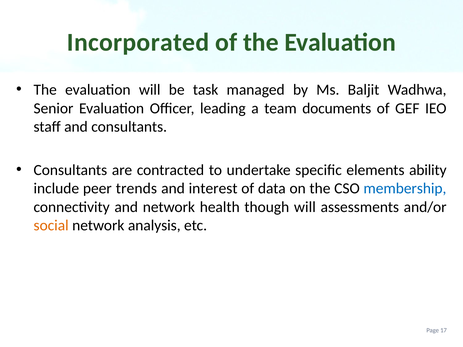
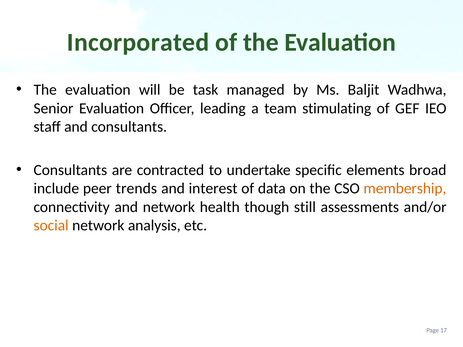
documents: documents -> stimulating (337, 108)
ability: ability -> broad (428, 170)
membership colour: blue -> orange (405, 189)
though will: will -> still (305, 207)
